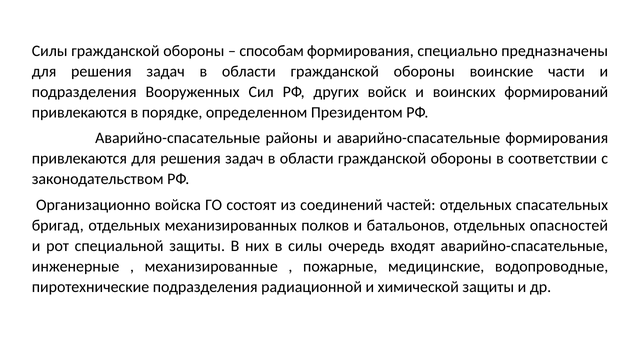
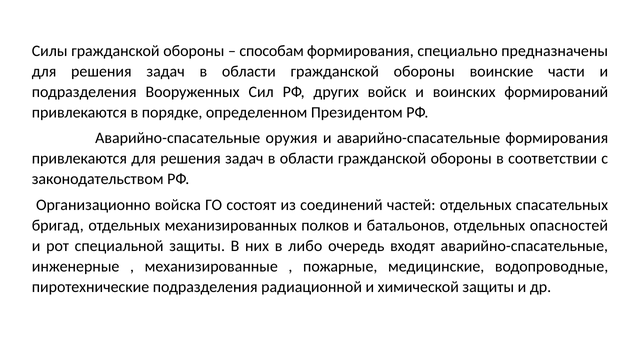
районы: районы -> оружия (292, 138)
в силы: силы -> либо (305, 245)
